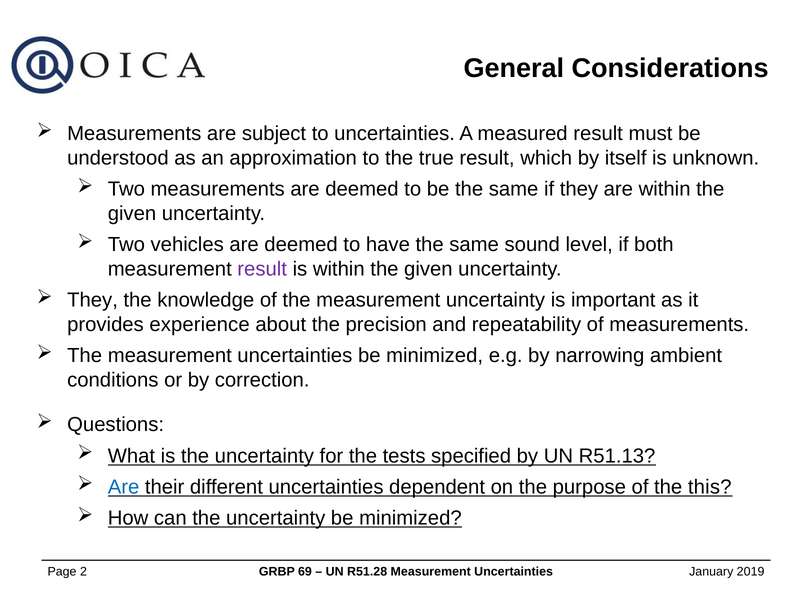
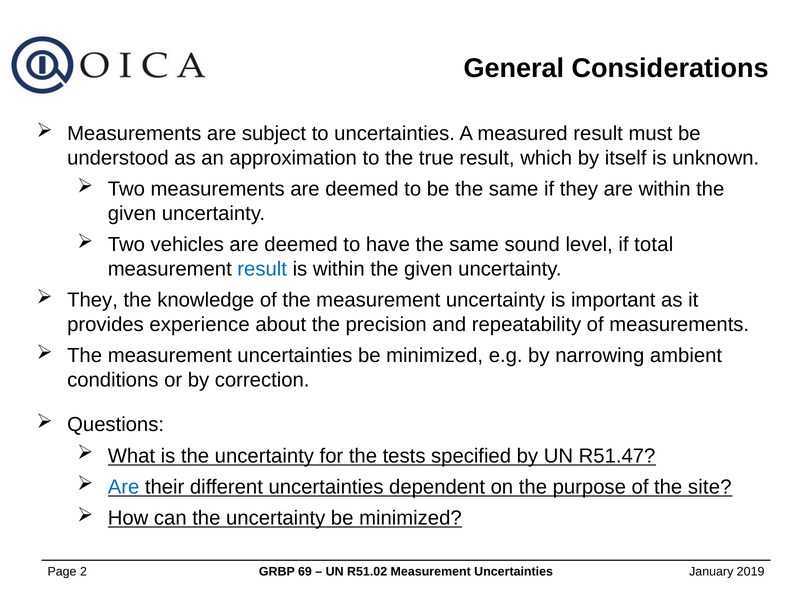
both: both -> total (654, 245)
result colour: purple -> blue (262, 269)
R51.13: R51.13 -> R51.47 (617, 456)
this: this -> site (710, 487)
R51.28: R51.28 -> R51.02 (367, 572)
